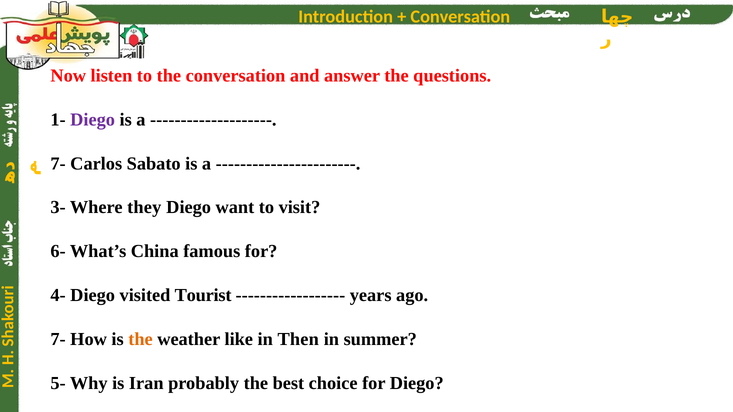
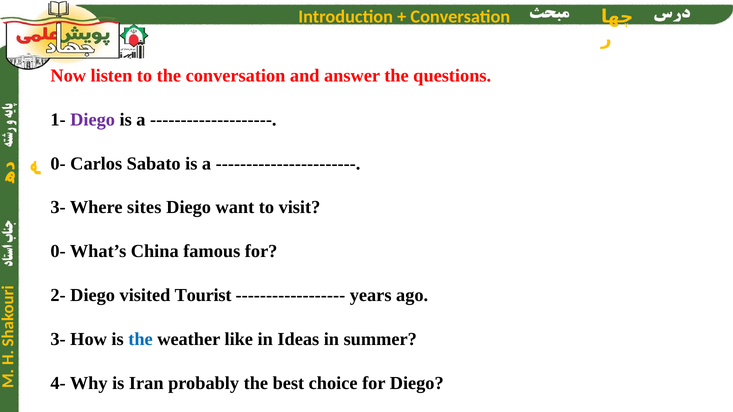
7-: 7- -> 0- (58, 164)
they: they -> sites (144, 208)
6-: 6- -> 0- (58, 252)
4-: 4- -> 2- (58, 296)
7-: 7- -> 3- (58, 340)
the colour: orange -> blue (140, 340)
Then: Then -> Ideas (298, 340)
5-: 5- -> 4- (58, 383)
